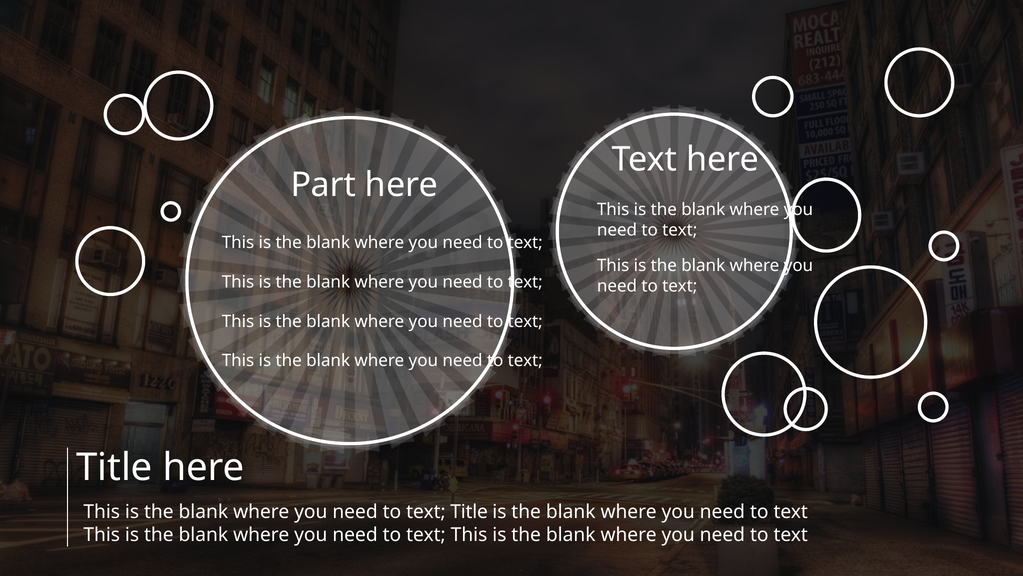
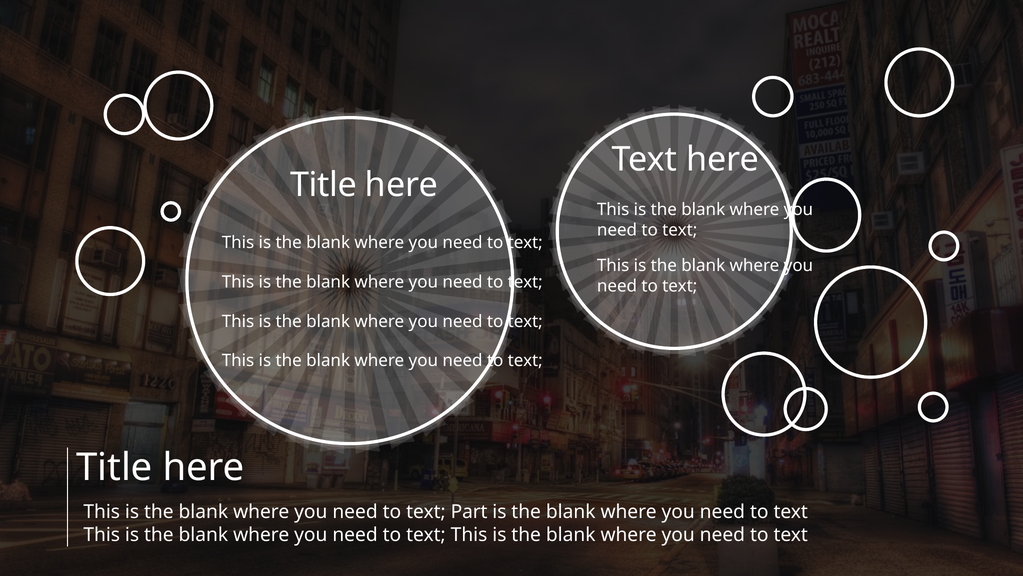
Part: Part -> Title (323, 185)
text Title: Title -> Part (469, 511)
